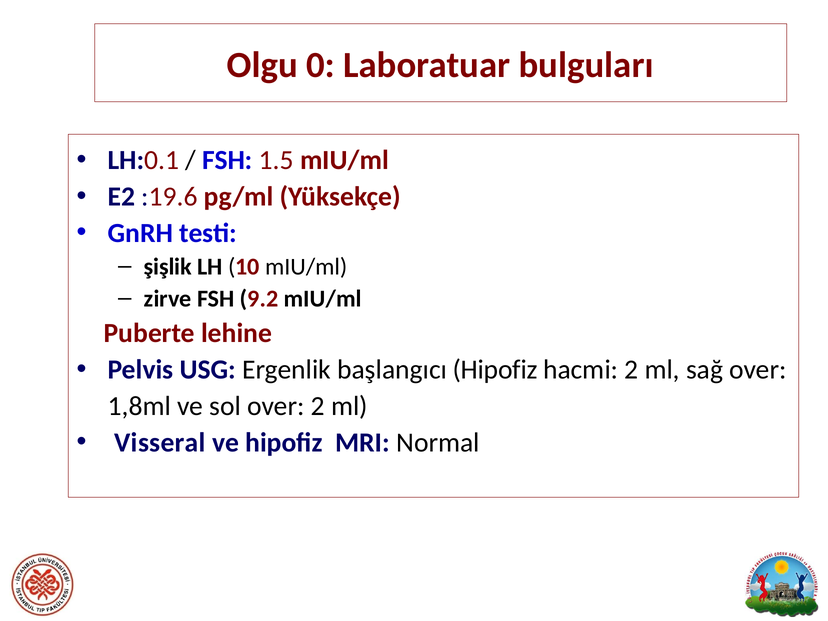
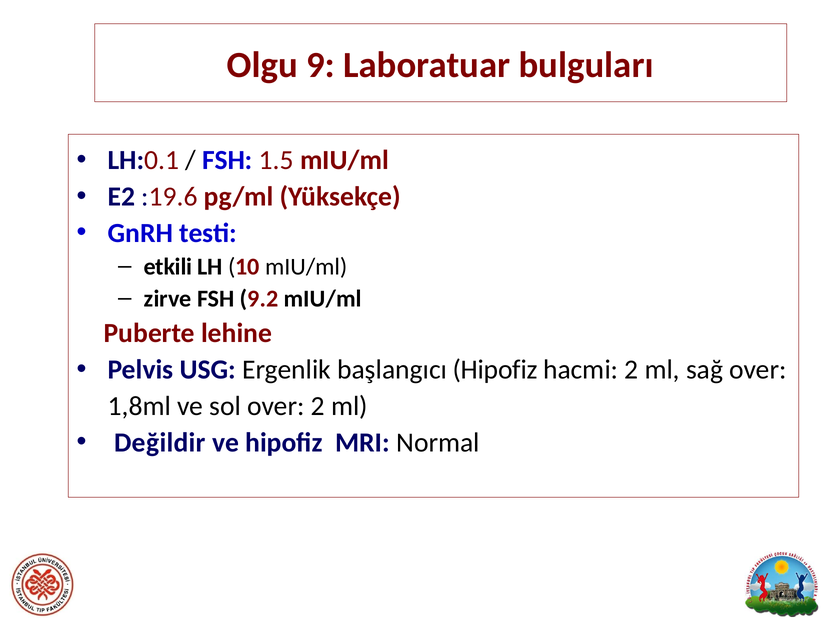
0: 0 -> 9 (321, 65)
şişlik: şişlik -> etkili (168, 267)
Visseral: Visseral -> Değildir (160, 443)
